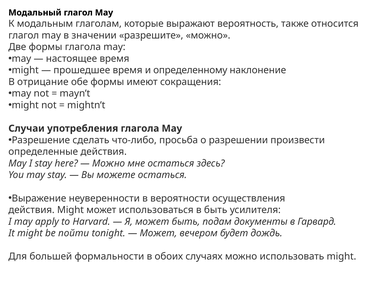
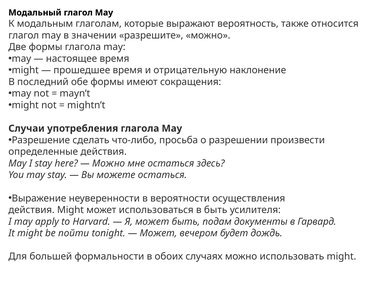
определенному: определенному -> отрицательную (190, 70)
отрицание: отрицание -> последний (43, 82)
